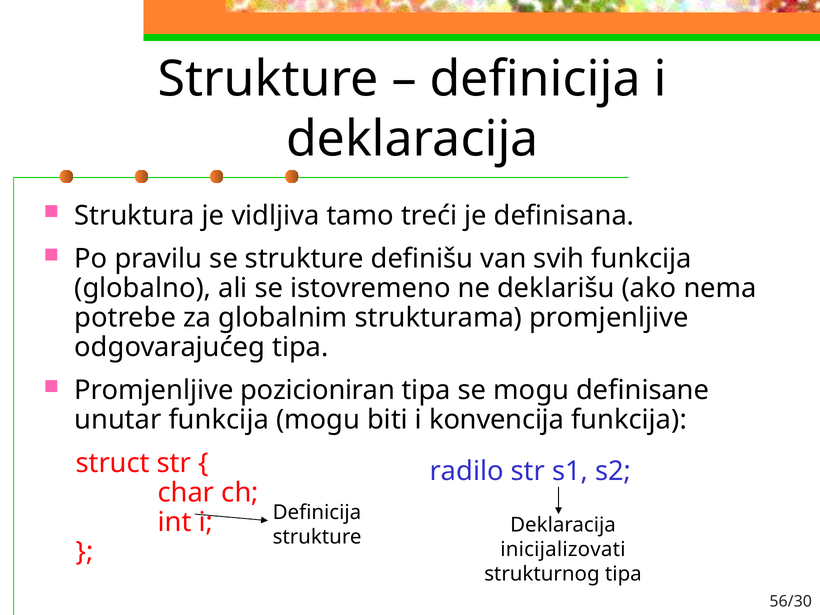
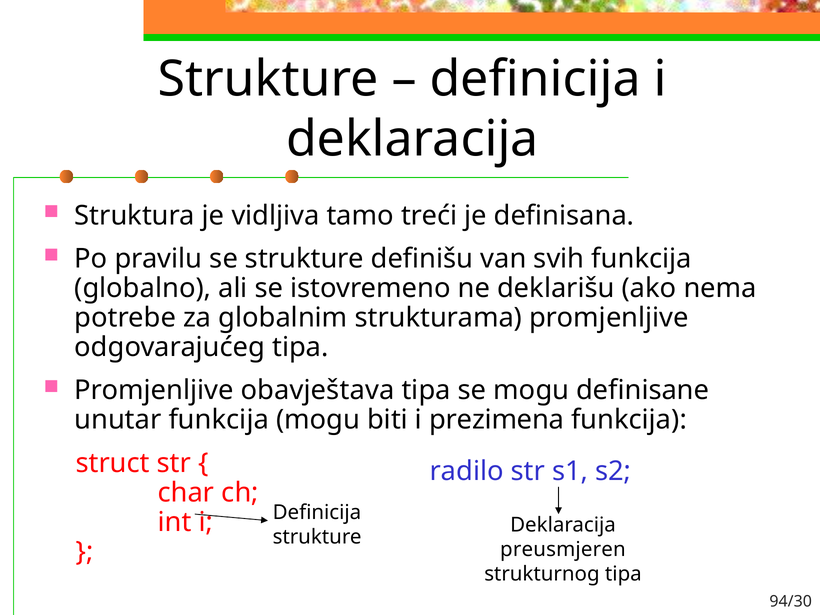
pozicioniran: pozicioniran -> obavještava (317, 390)
konvencija: konvencija -> prezimena (497, 420)
inicijalizovati: inicijalizovati -> preusmjeren (563, 549)
56/30: 56/30 -> 94/30 (791, 601)
